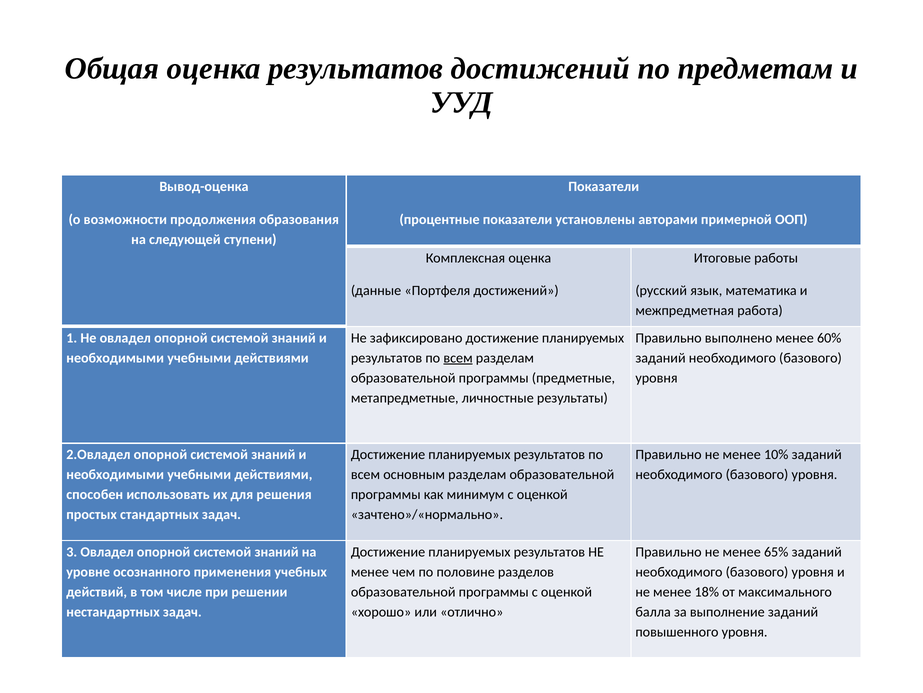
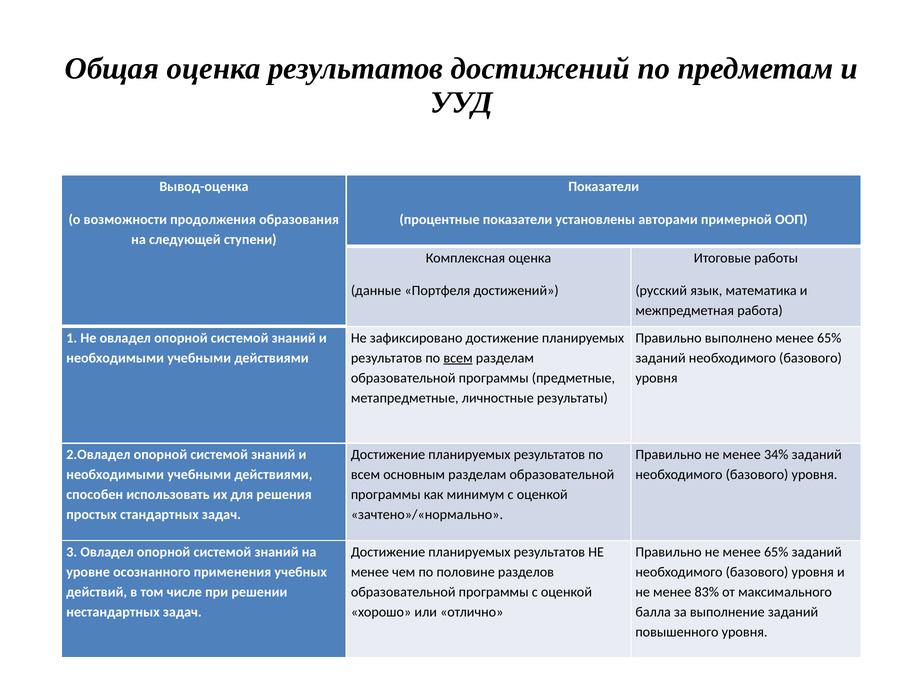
выполнено менее 60%: 60% -> 65% (829, 338)
10%: 10% -> 34% (776, 454)
18%: 18% -> 83% (707, 591)
